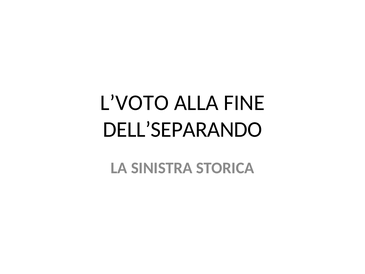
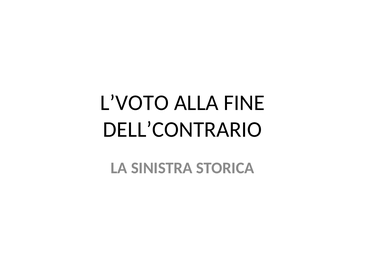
DELL’SEPARANDO: DELL’SEPARANDO -> DELL’CONTRARIO (182, 129)
